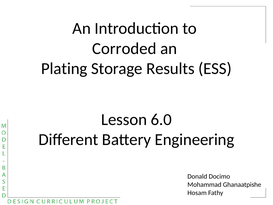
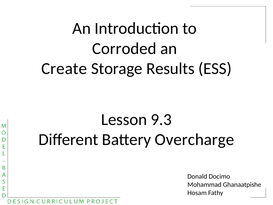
Plating: Plating -> Create (64, 68)
6.0: 6.0 -> 9.3 (161, 119)
Engineering: Engineering -> Overcharge (194, 139)
